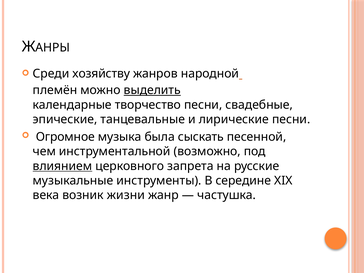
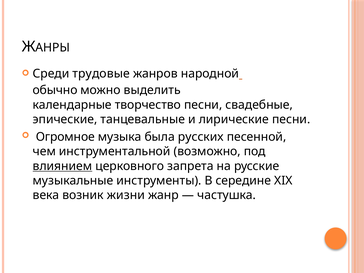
хозяйству: хозяйству -> трудовые (101, 74)
племён: племён -> обычно (55, 90)
выделить underline: present -> none (152, 90)
сыскать: сыскать -> русских (201, 137)
